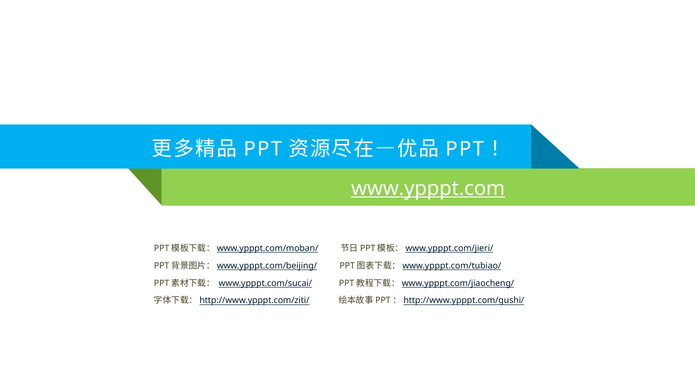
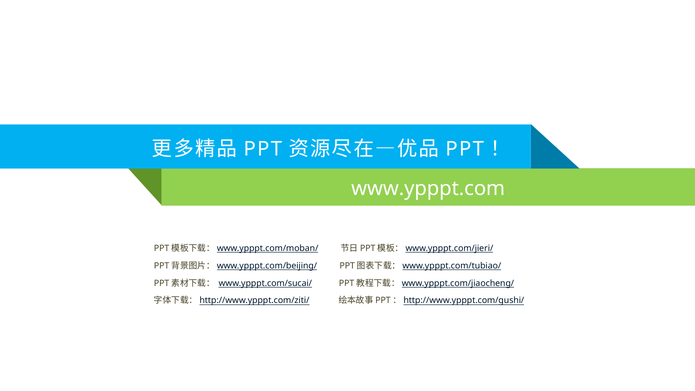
www.ypppt.com underline: present -> none (428, 188)
